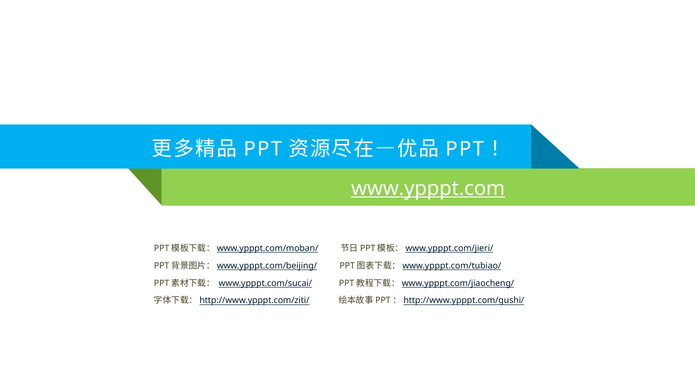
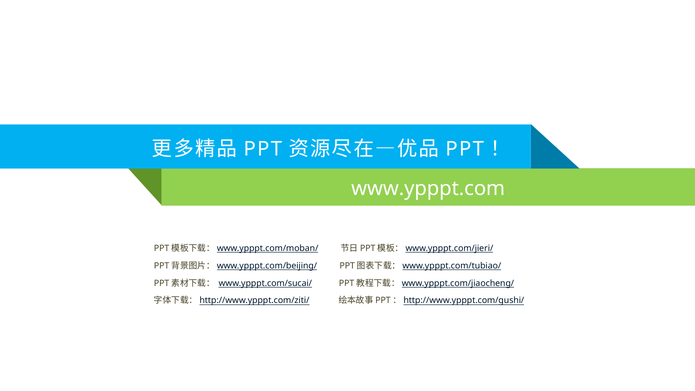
www.ypppt.com underline: present -> none (428, 188)
